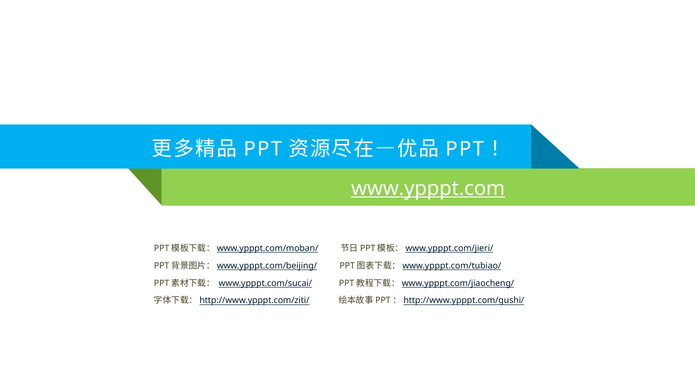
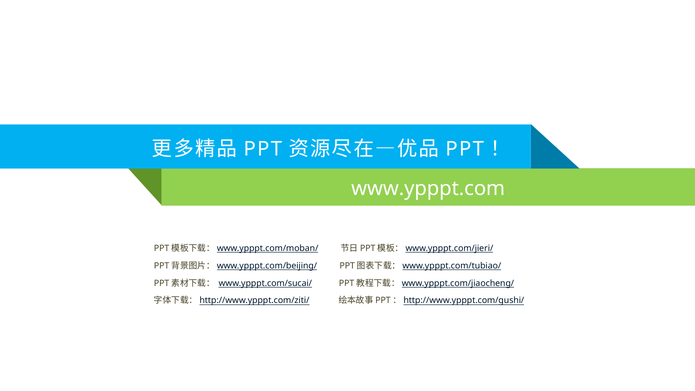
www.ypppt.com underline: present -> none (428, 188)
